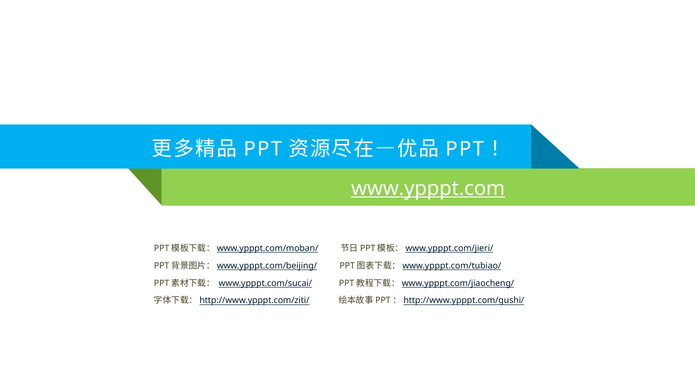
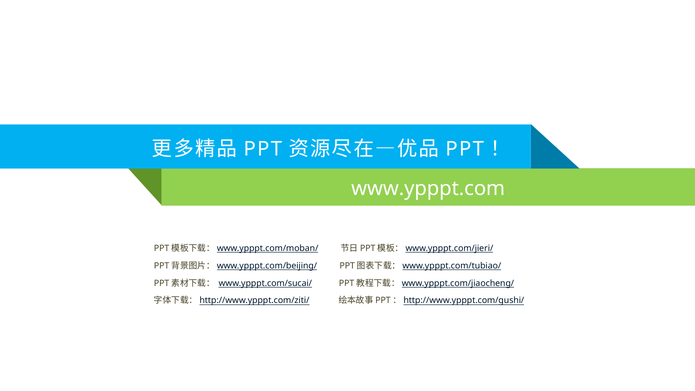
www.ypppt.com underline: present -> none (428, 188)
